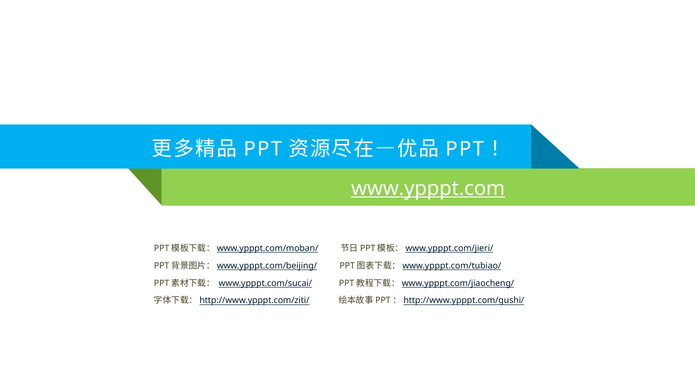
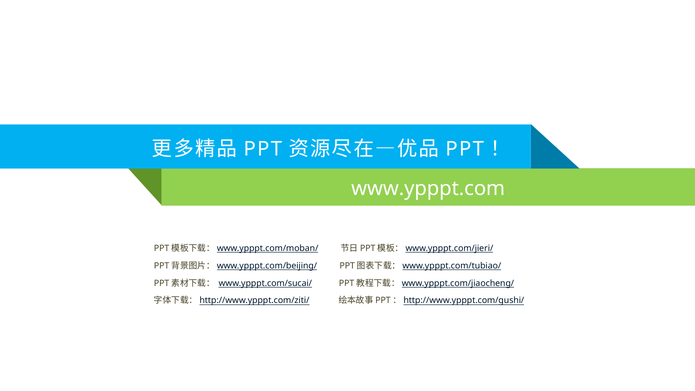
www.ypppt.com underline: present -> none (428, 188)
